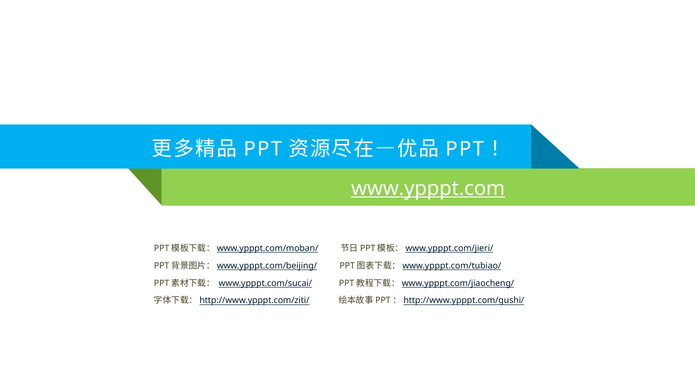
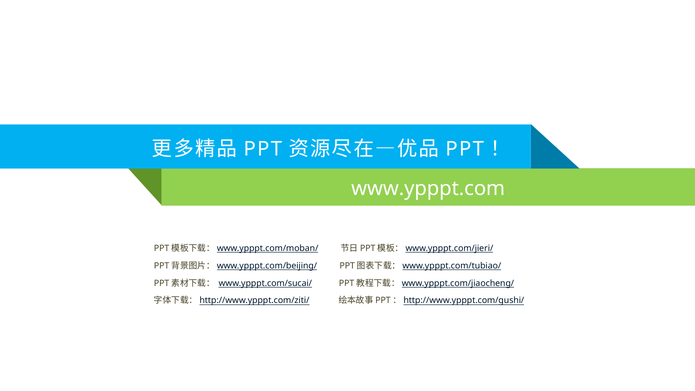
www.ypppt.com underline: present -> none (428, 188)
